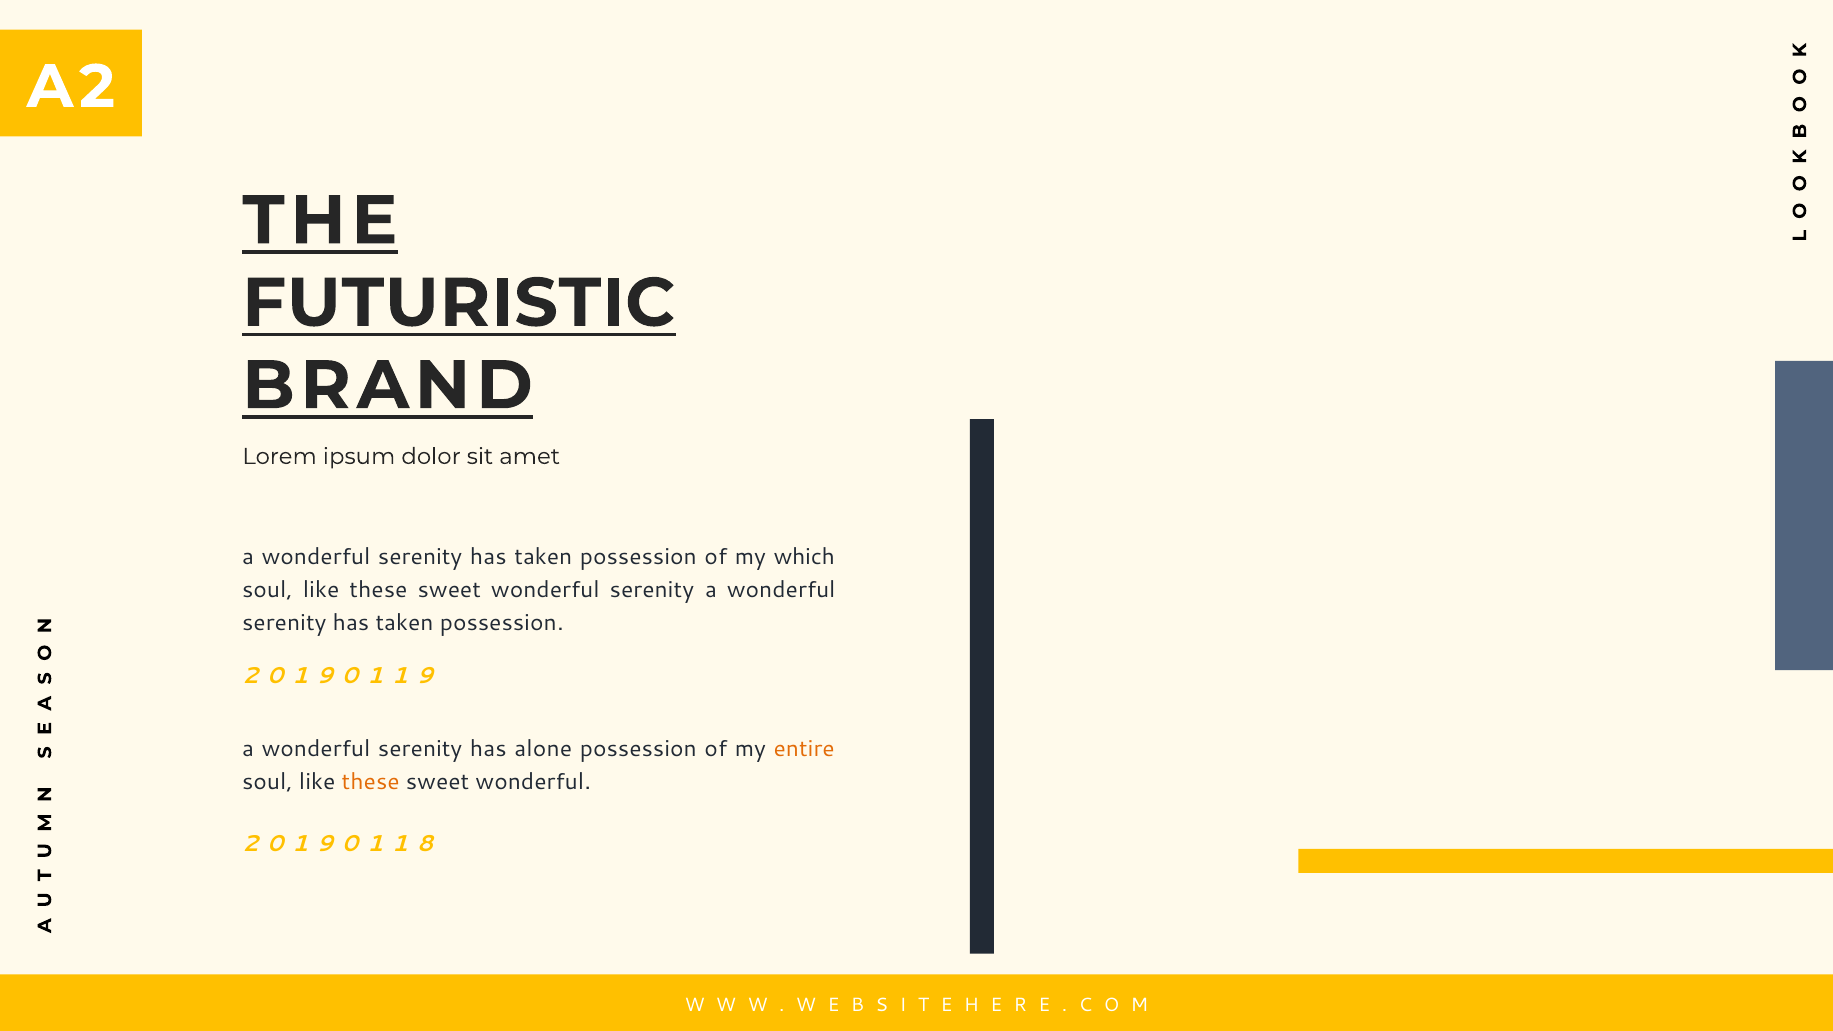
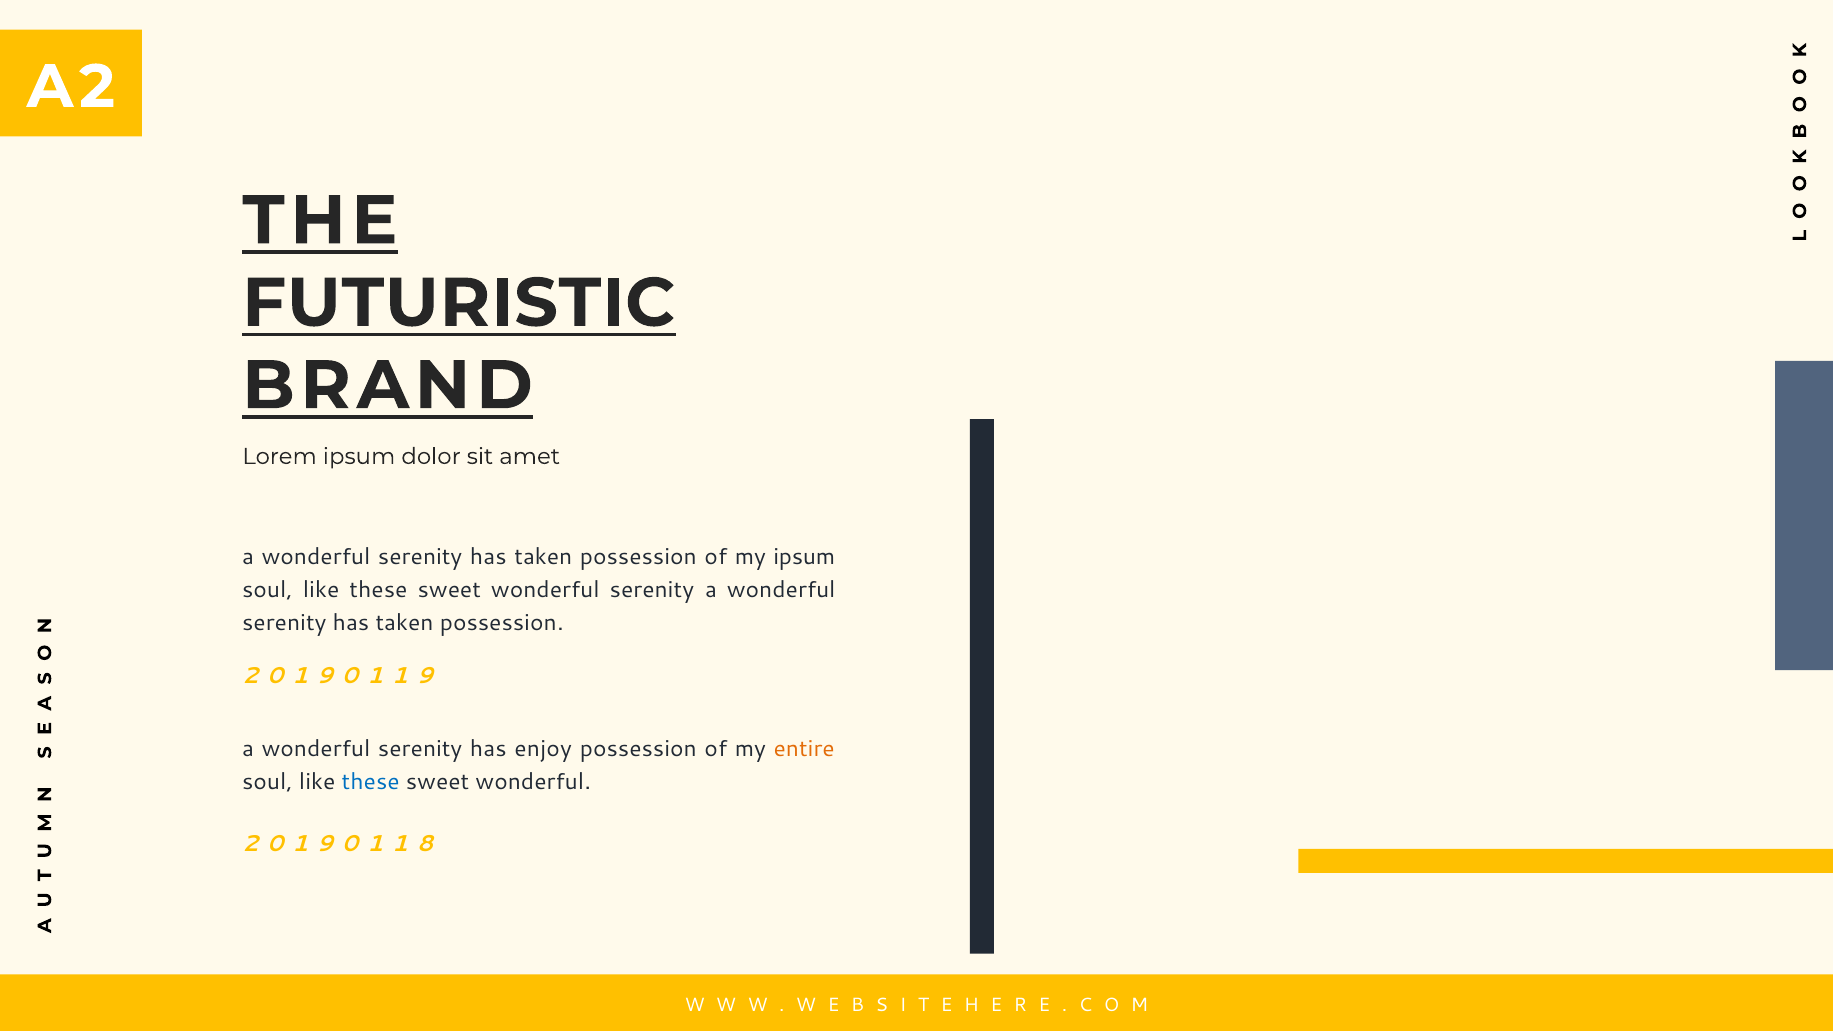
my which: which -> ipsum (804, 557)
alone: alone -> enjoy (543, 749)
these colour: orange -> blue (371, 782)
